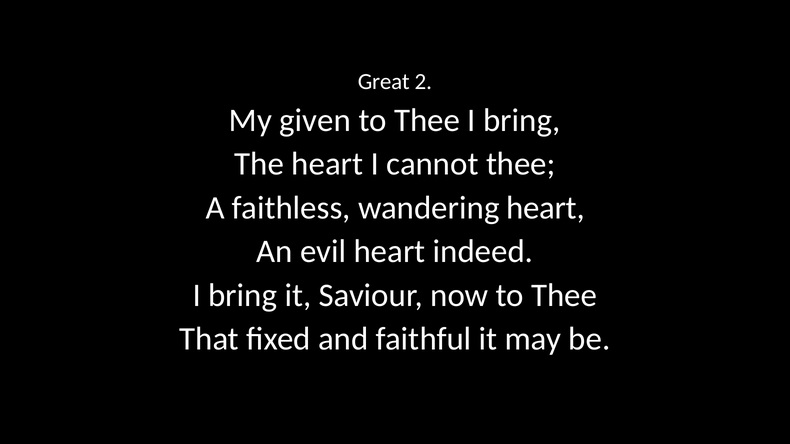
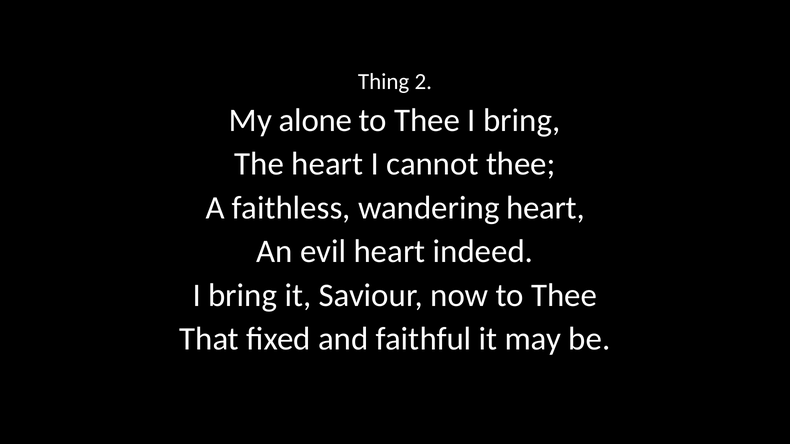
Great: Great -> Thing (384, 82)
given: given -> alone (315, 120)
